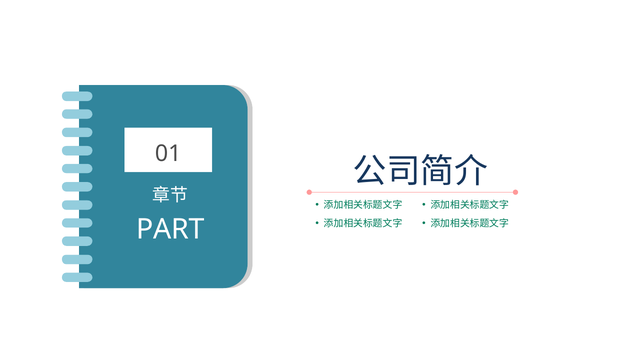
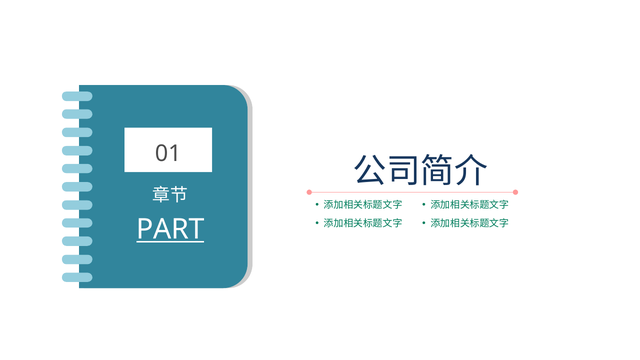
PART underline: none -> present (170, 229)
